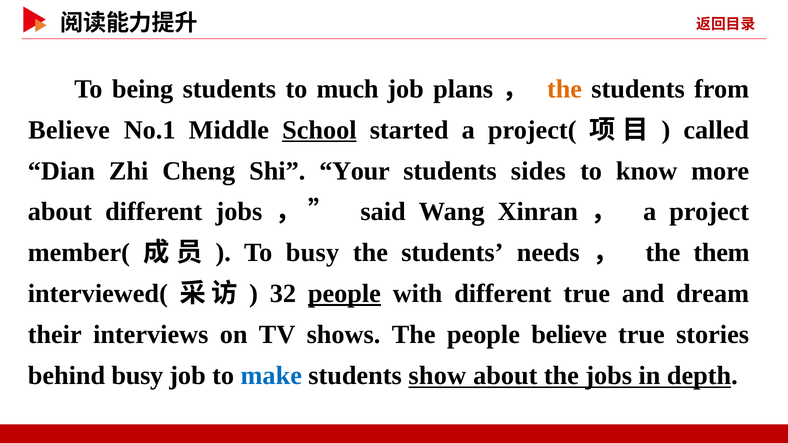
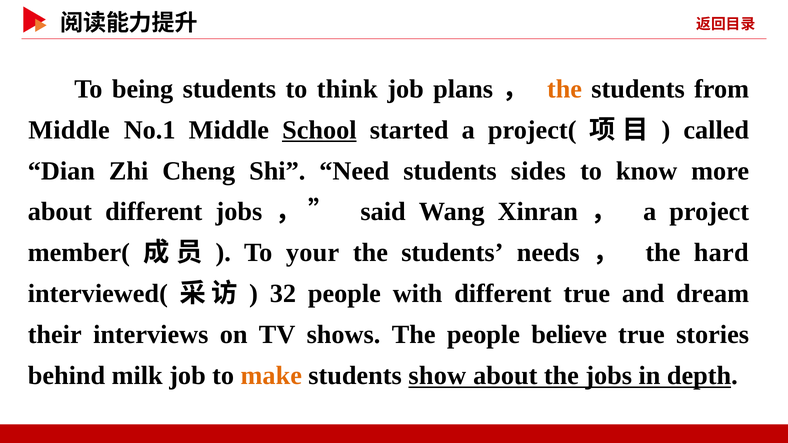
much: much -> think (347, 89)
Believe: Believe -> Middle (69, 130)
Your: Your -> Need (354, 171)
To busy: busy -> your (313, 253)
them: them -> hard (721, 253)
people underline: present -> none (344, 294)
behind busy: busy -> milk (137, 376)
make colour: blue -> orange (271, 376)
